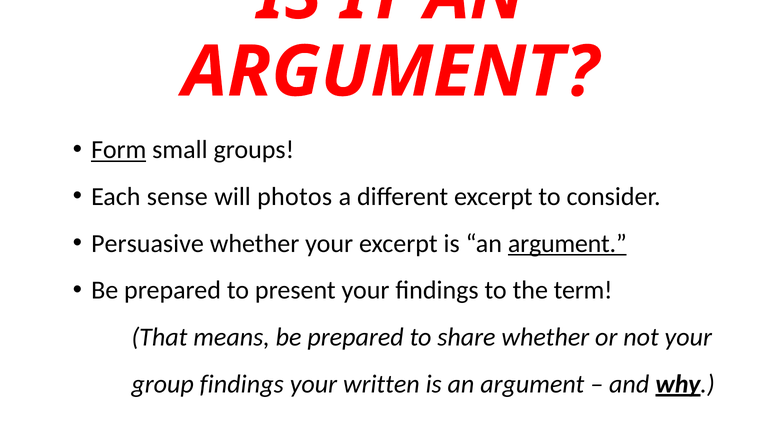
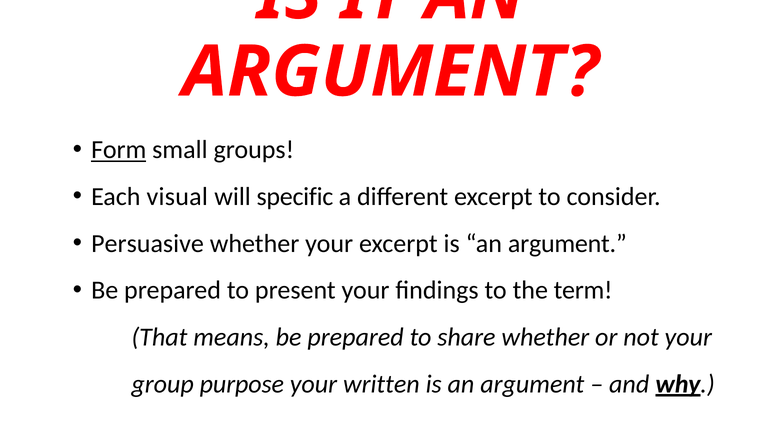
sense: sense -> visual (177, 197)
photos: photos -> specific (295, 197)
argument underline: present -> none (567, 244)
group findings: findings -> purpose (242, 384)
